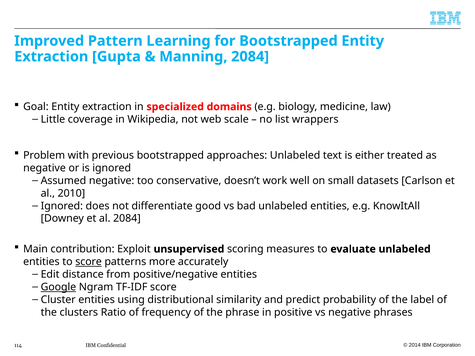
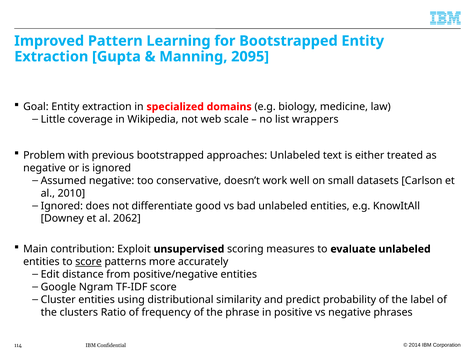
Manning 2084: 2084 -> 2095 (250, 57)
al 2084: 2084 -> 2062 (127, 219)
Google underline: present -> none (58, 287)
